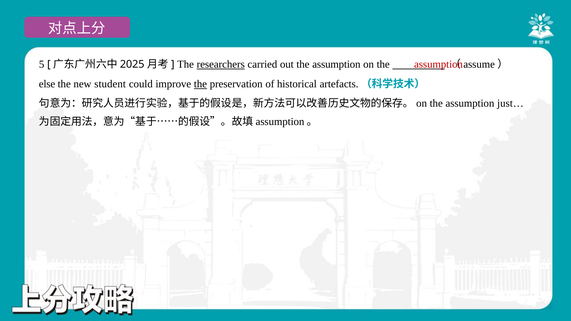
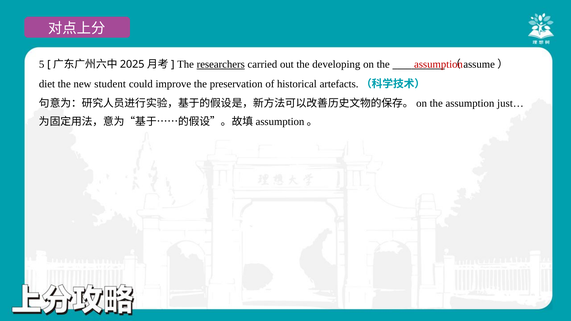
out the assumption: assumption -> developing (336, 64)
else: else -> diet (47, 84)
the underline: present -> none (200, 84)
